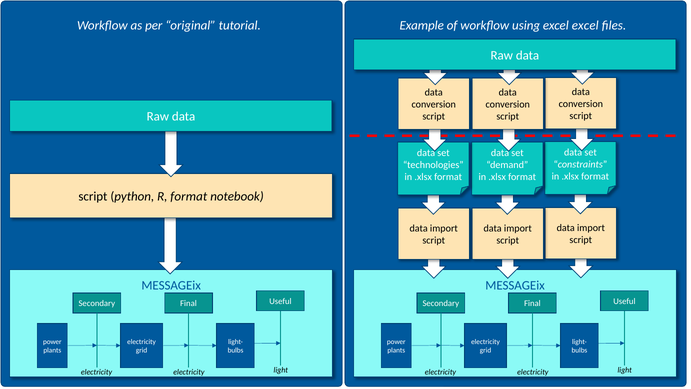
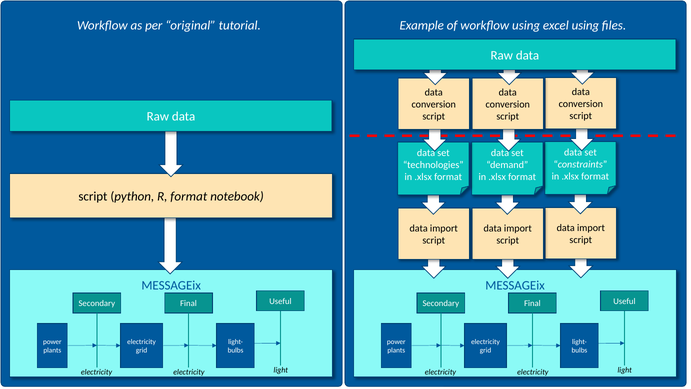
excel excel: excel -> using (585, 26)
